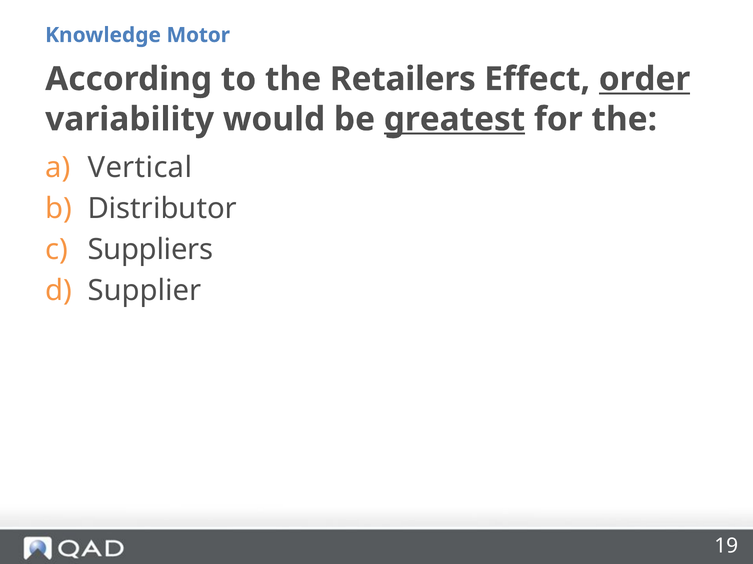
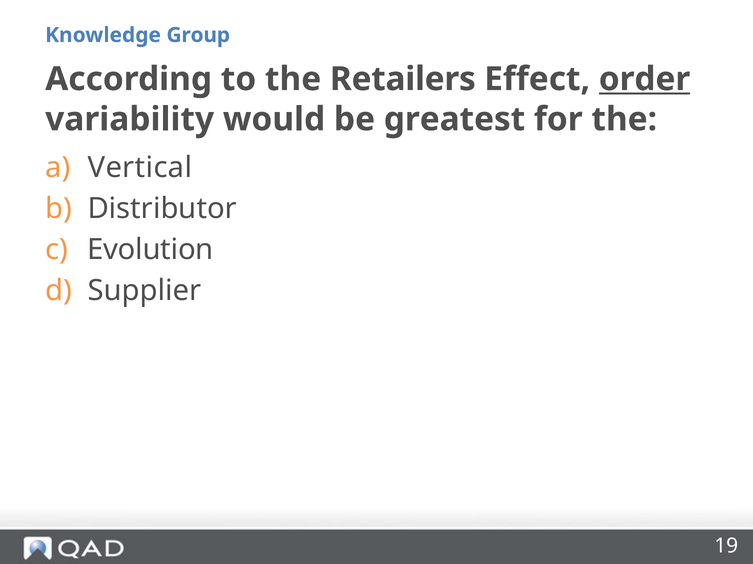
Motor: Motor -> Group (198, 35)
greatest underline: present -> none (454, 119)
Suppliers: Suppliers -> Evolution (150, 250)
